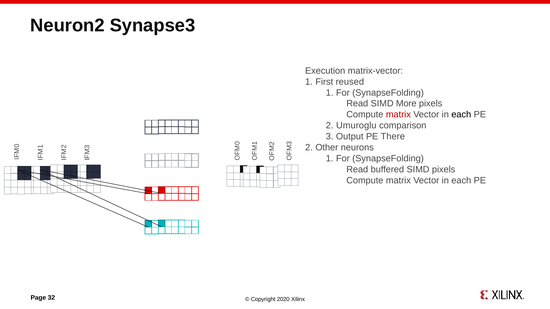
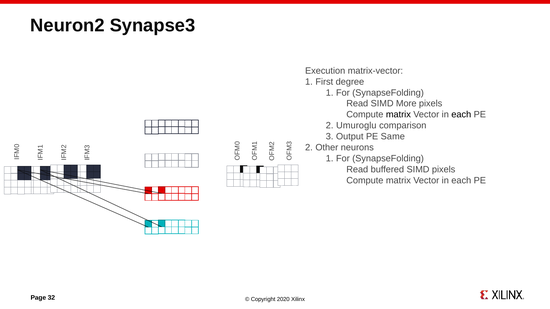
reused: reused -> degree (350, 82)
matrix colour: red -> black (398, 115)
There: There -> Same (393, 137)
